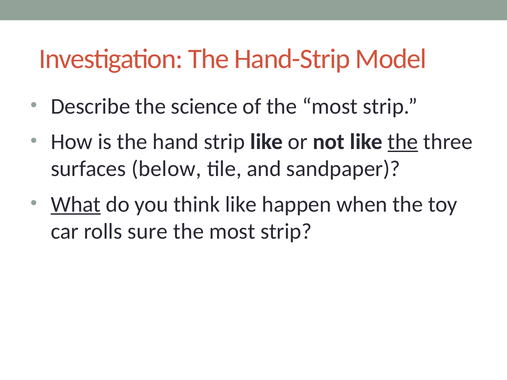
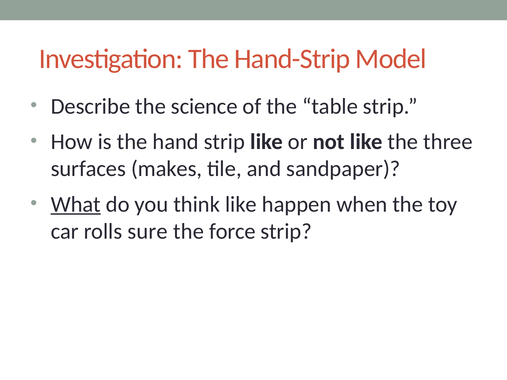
of the most: most -> table (330, 106)
the underline: present -> none (403, 142)
below: below -> makes (167, 169)
most: most -> force (232, 231)
